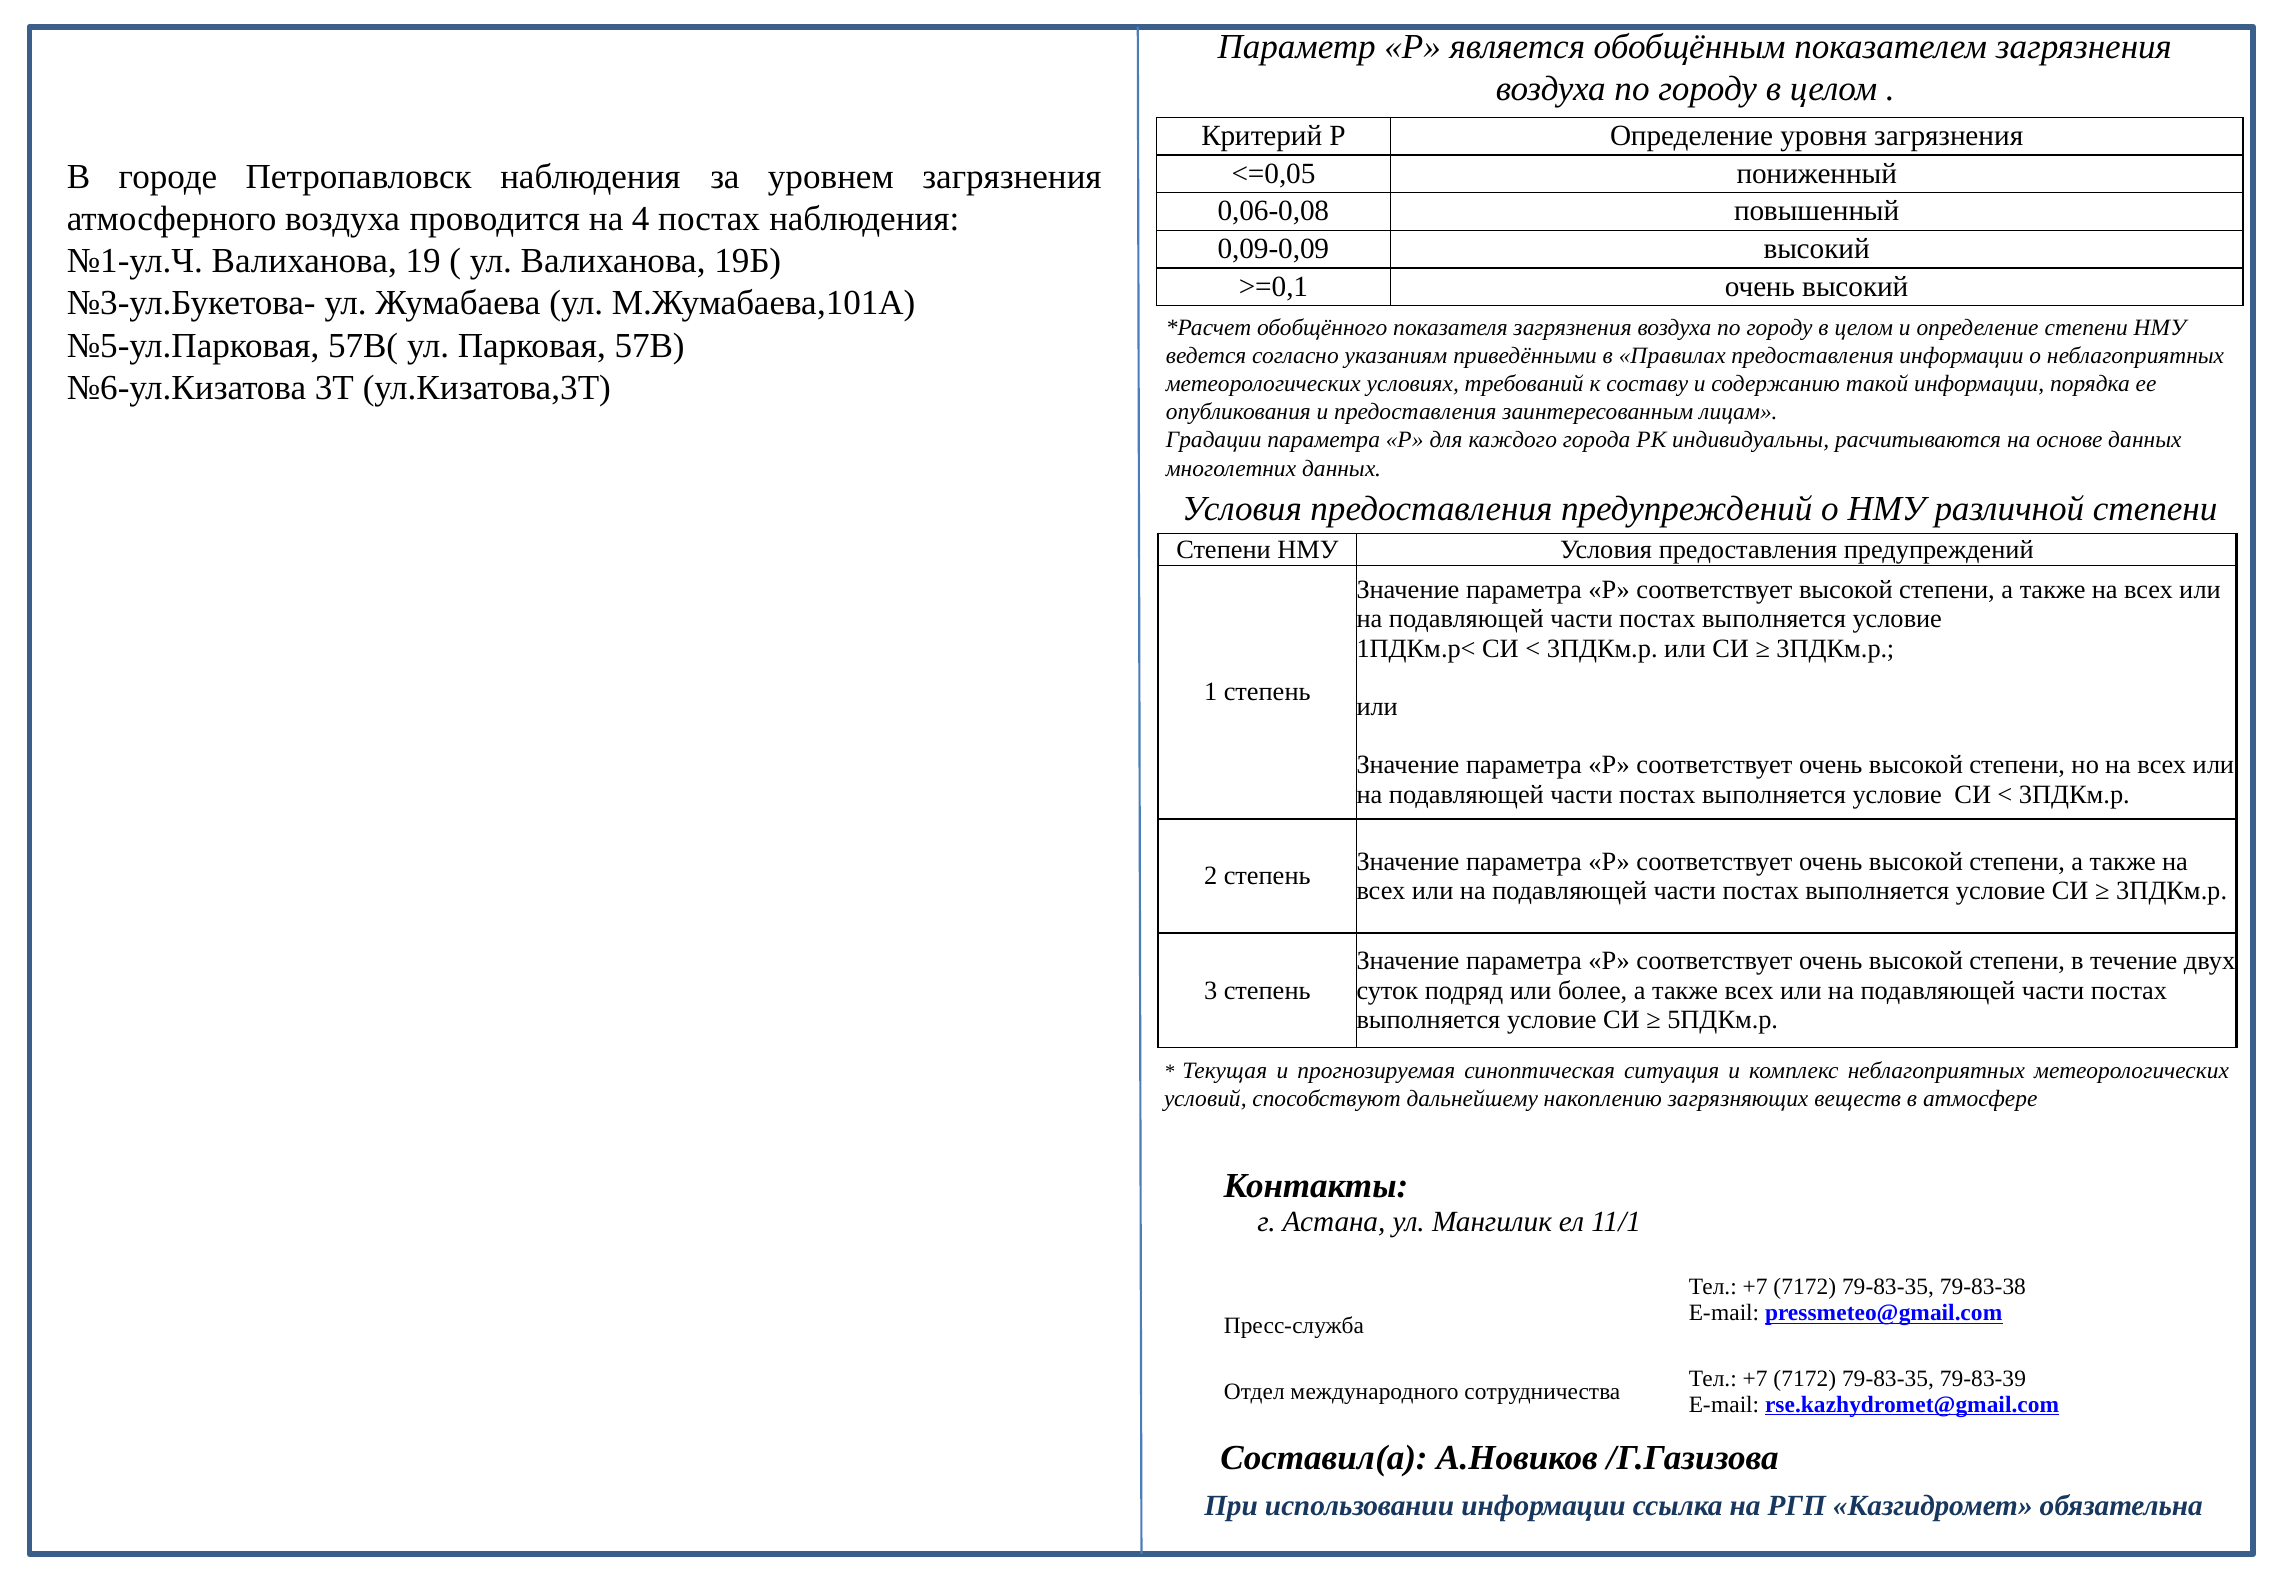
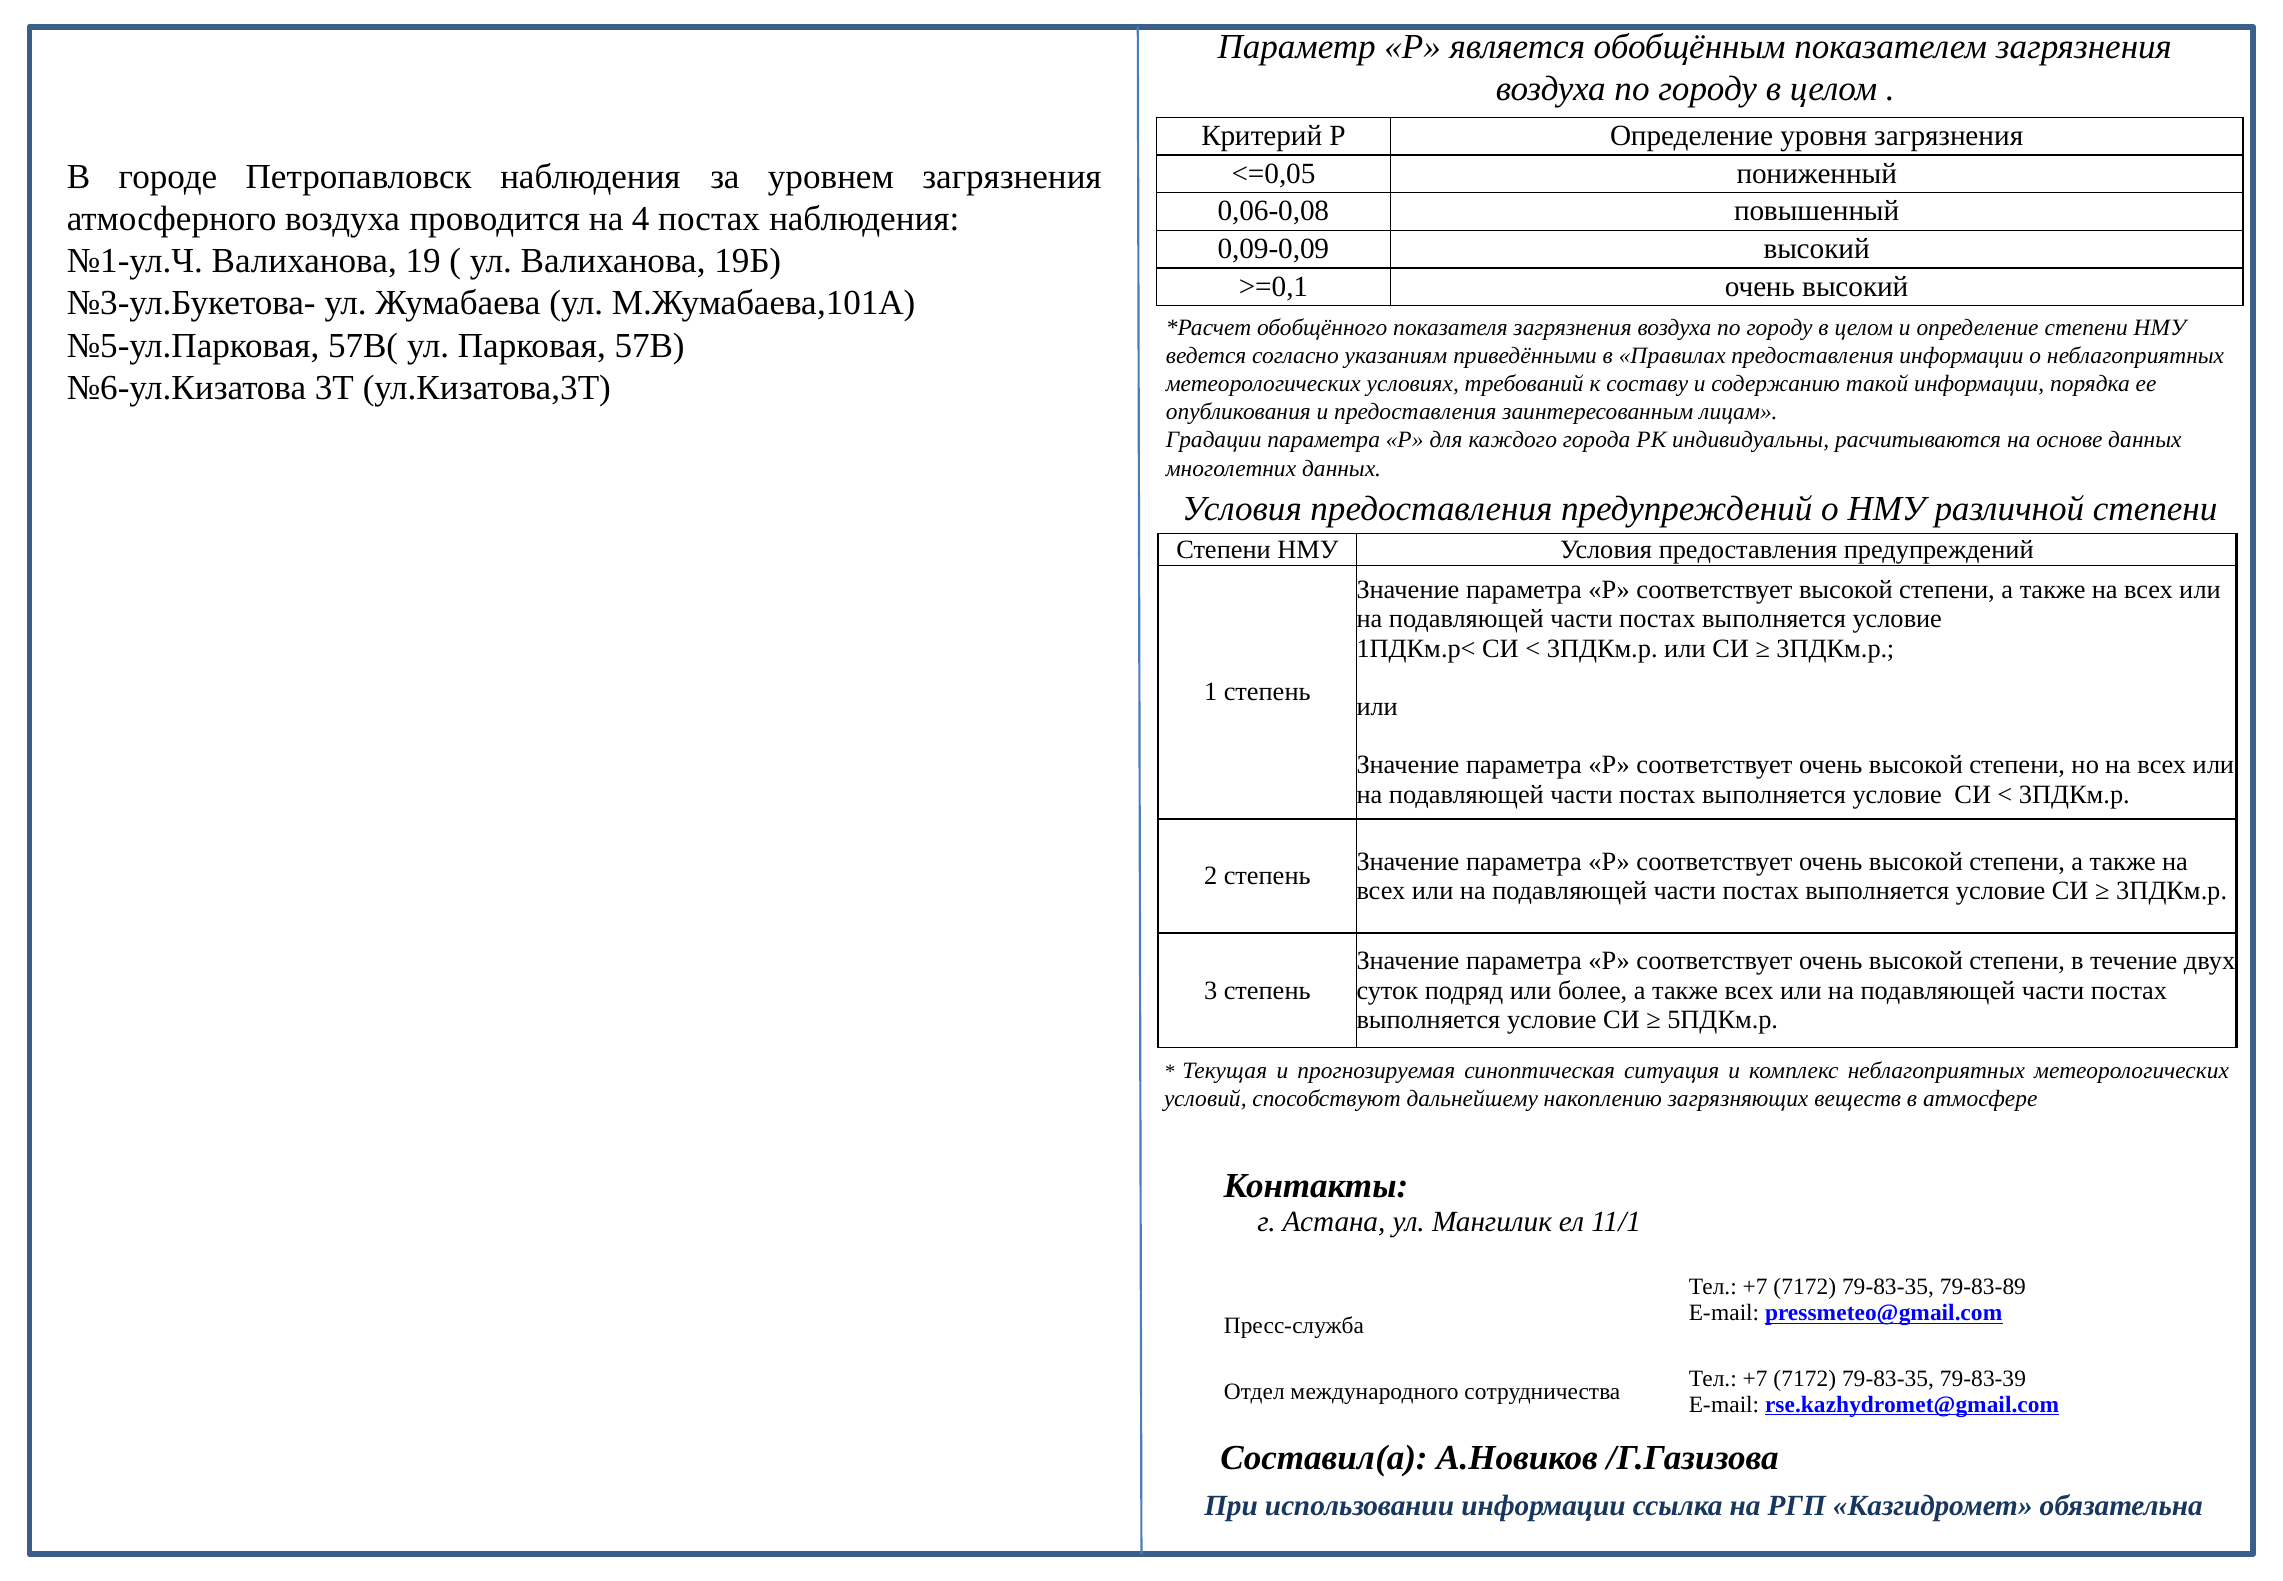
79-83-38: 79-83-38 -> 79-83-89 (1983, 1287)
